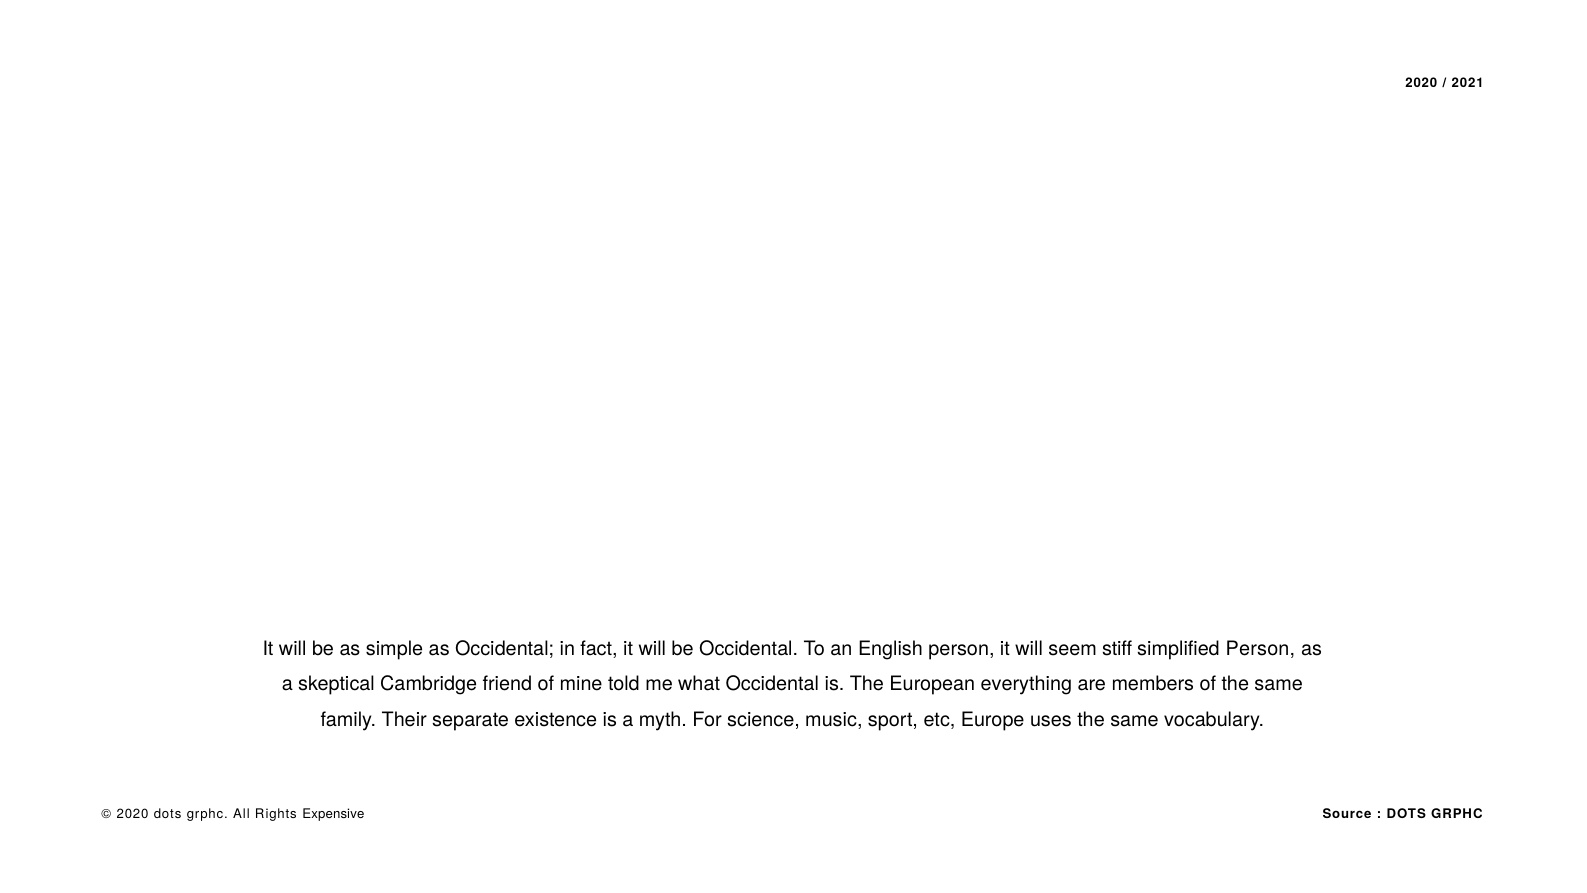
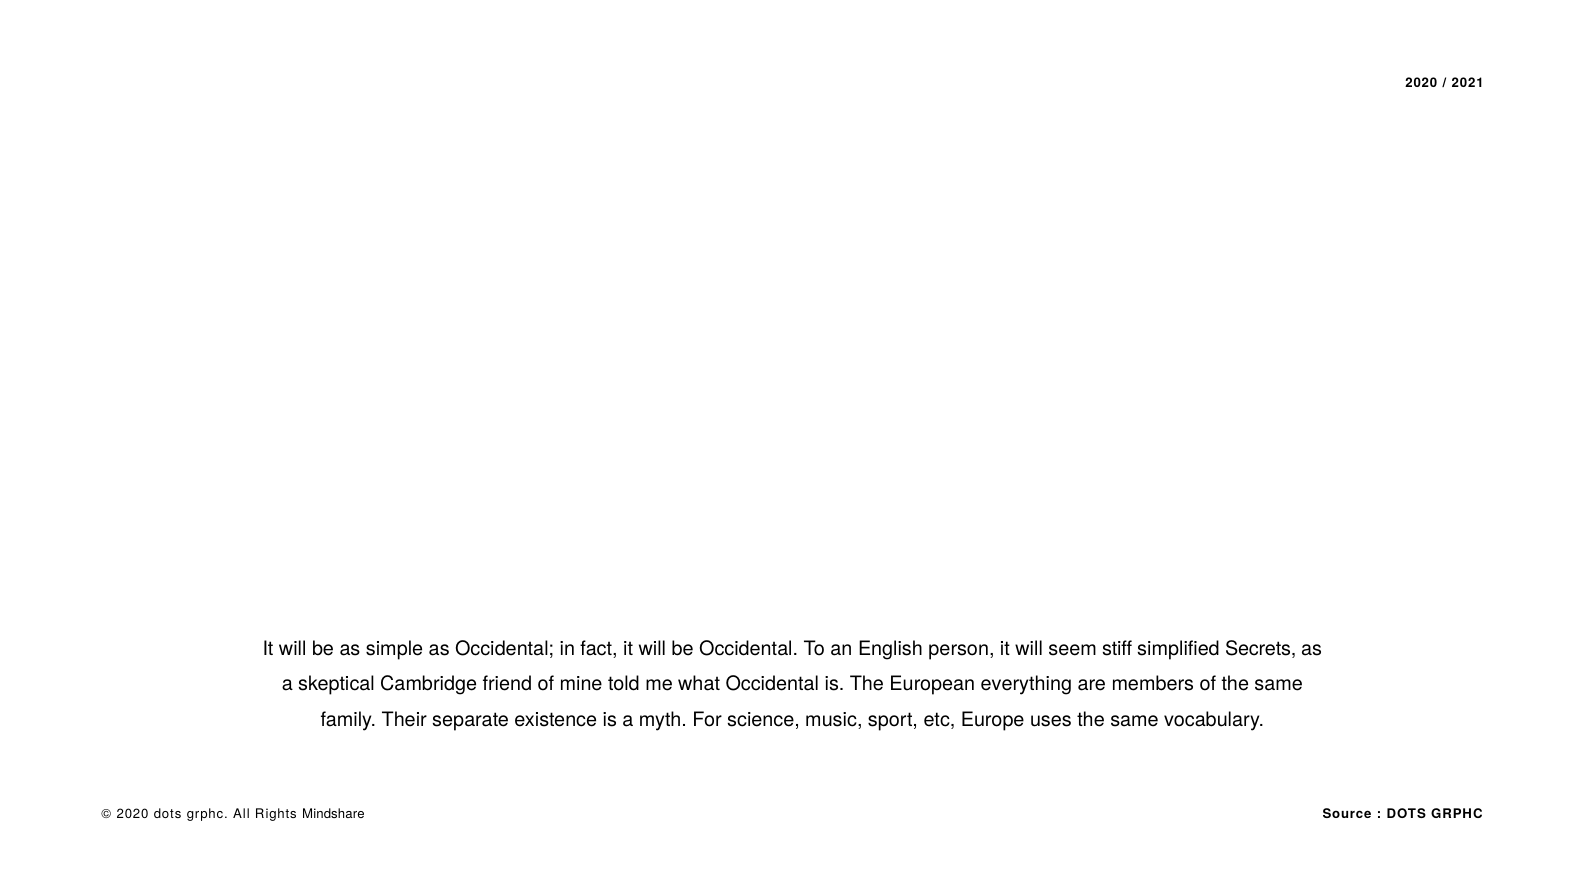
simplified Person: Person -> Secrets (1261, 648)
Expensive: Expensive -> Mindshare (333, 814)
